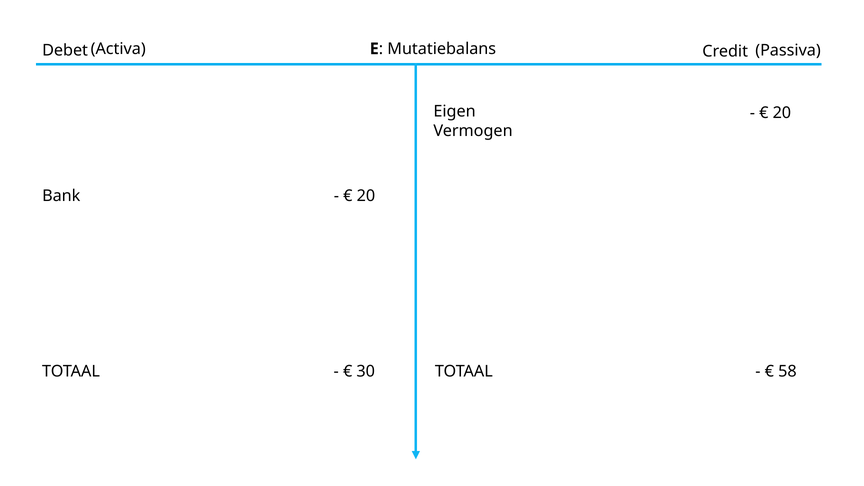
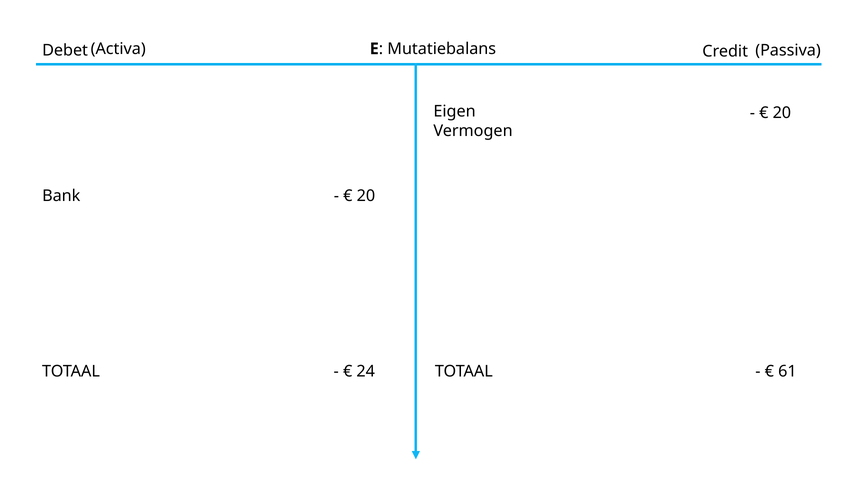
30: 30 -> 24 (366, 371)
58: 58 -> 61 (787, 371)
